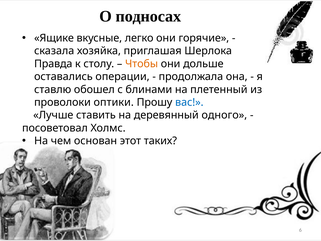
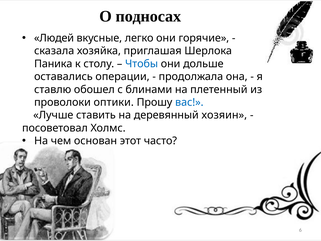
Ящике: Ящике -> Людей (54, 38)
Правда: Правда -> Паника (53, 64)
Чтобы colour: orange -> blue (142, 64)
одного: одного -> хозяин (224, 115)
таких: таких -> часто (160, 141)
